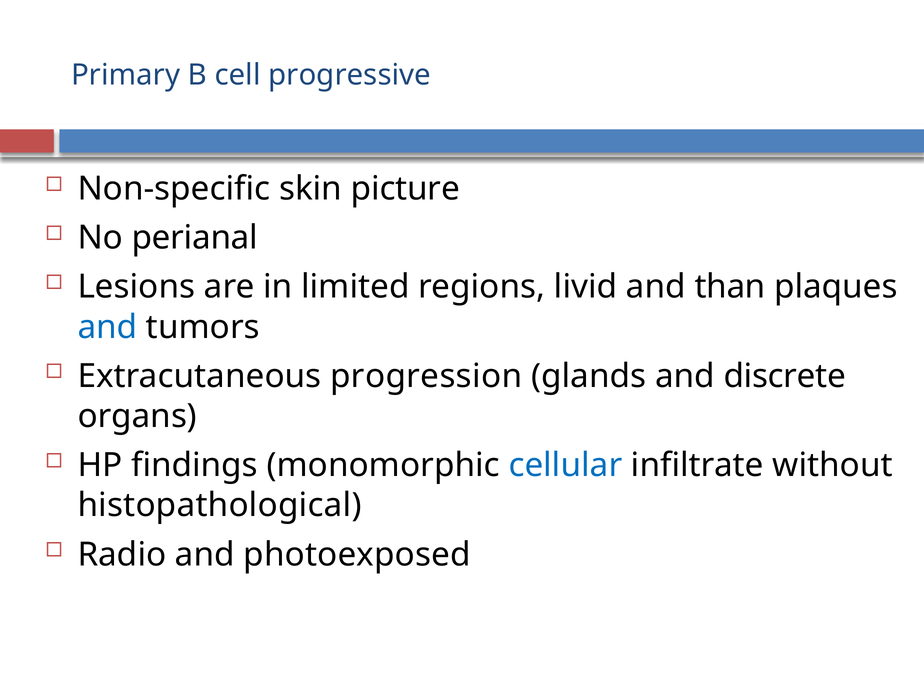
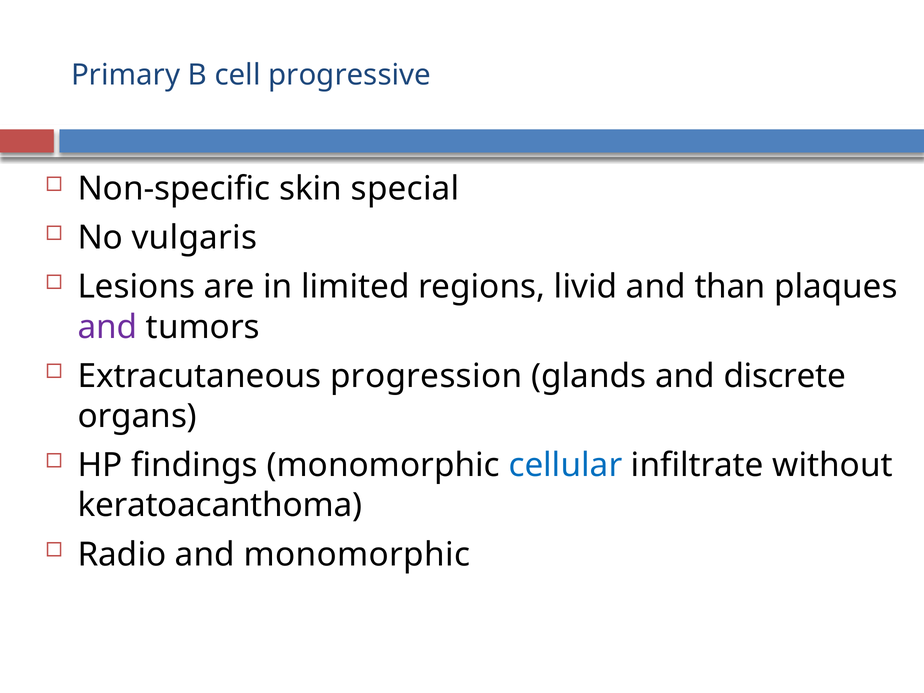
picture: picture -> special (405, 189)
perianal: perianal -> vulgaris (194, 238)
and colour: blue -> purple (107, 327)
histopathological: histopathological -> keratoacanthoma (220, 505)
and photoexposed: photoexposed -> monomorphic (357, 555)
